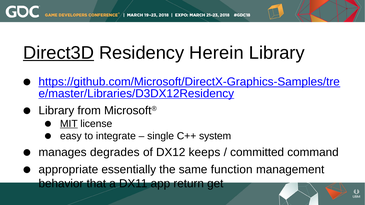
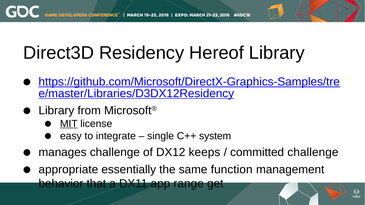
Direct3D underline: present -> none (59, 53)
Herein: Herein -> Hereof (217, 53)
manages degrades: degrades -> challenge (115, 153)
committed command: command -> challenge (313, 153)
return: return -> range (189, 184)
